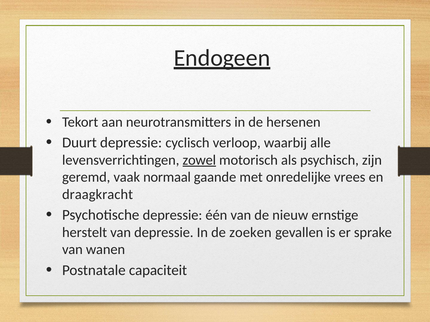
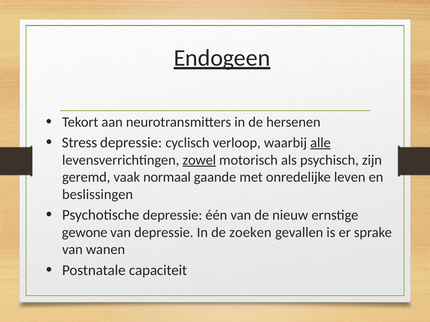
Duurt: Duurt -> Stress (79, 143)
alle underline: none -> present (320, 143)
vrees: vrees -> leven (350, 177)
draagkracht: draagkracht -> beslissingen (98, 195)
herstelt: herstelt -> gewone (85, 233)
